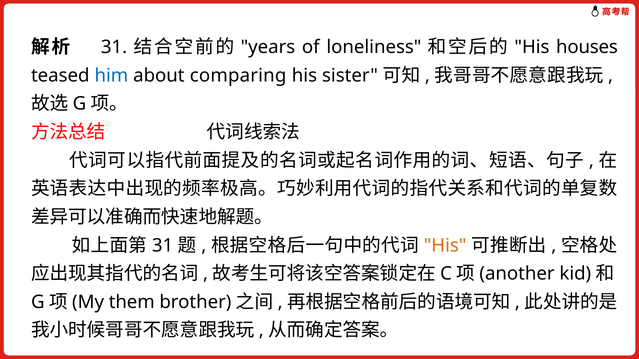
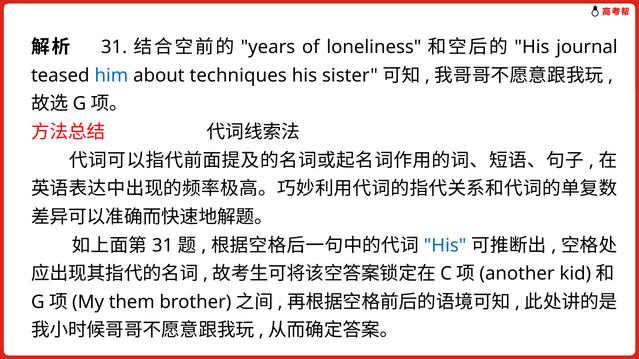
houses: houses -> journal (587, 47)
comparing: comparing -> techniques (238, 76)
His colour: orange -> blue (445, 246)
